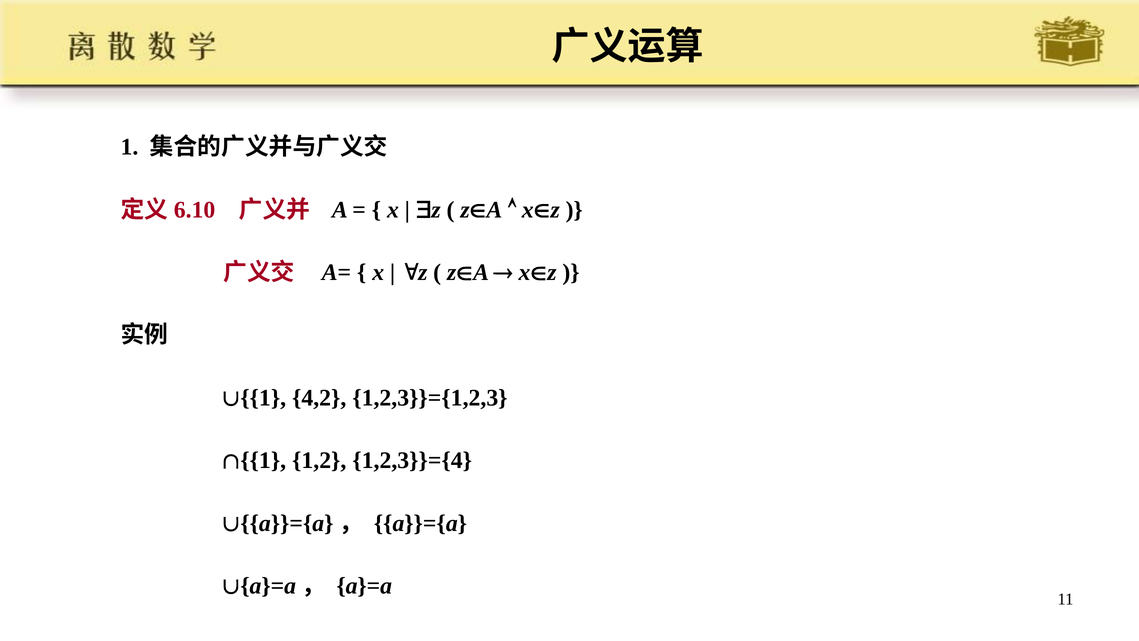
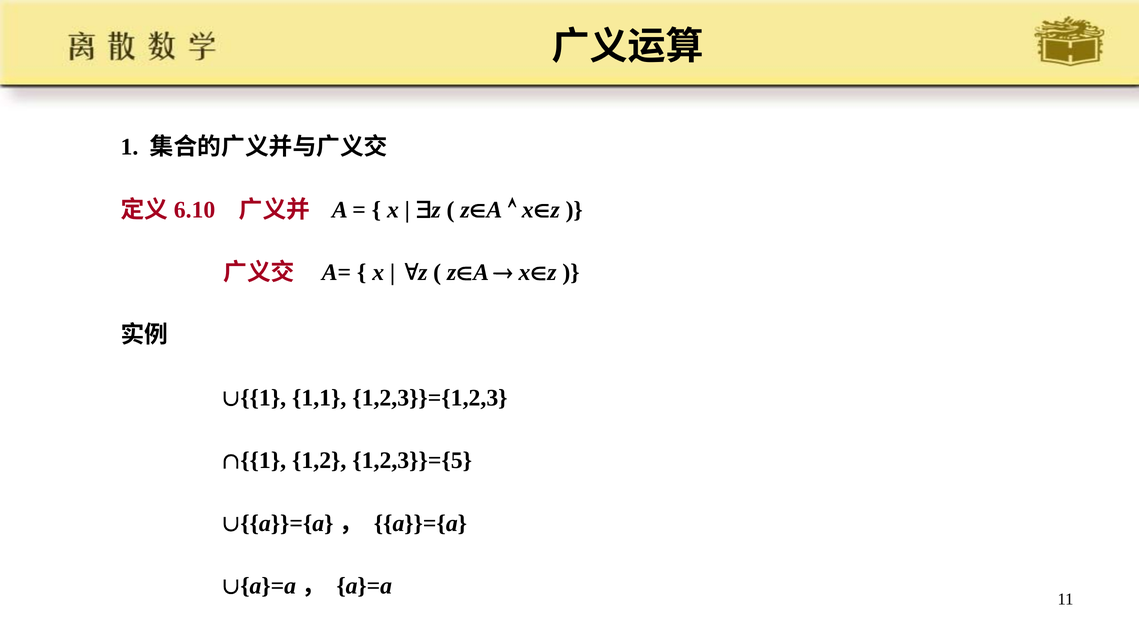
4,2: 4,2 -> 1,1 (319, 398)
1,2,3}}={4: 1,2,3}}={4 -> 1,2,3}}={5 (412, 460)
